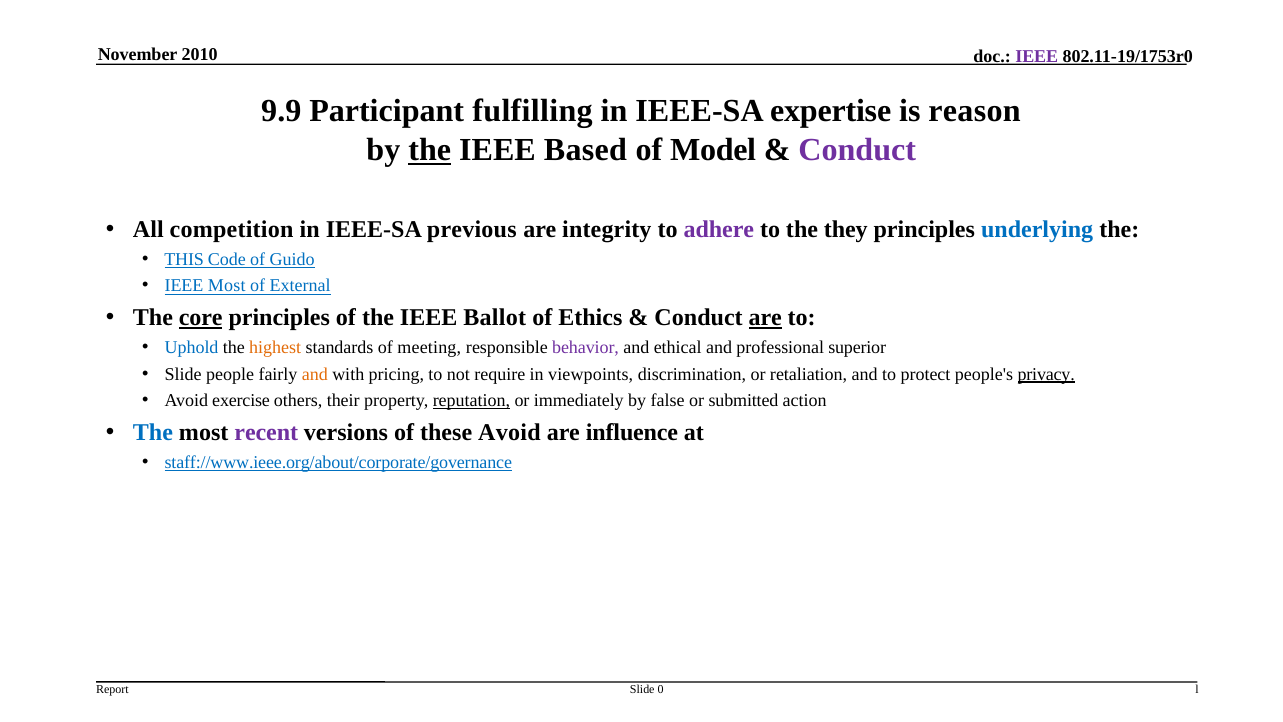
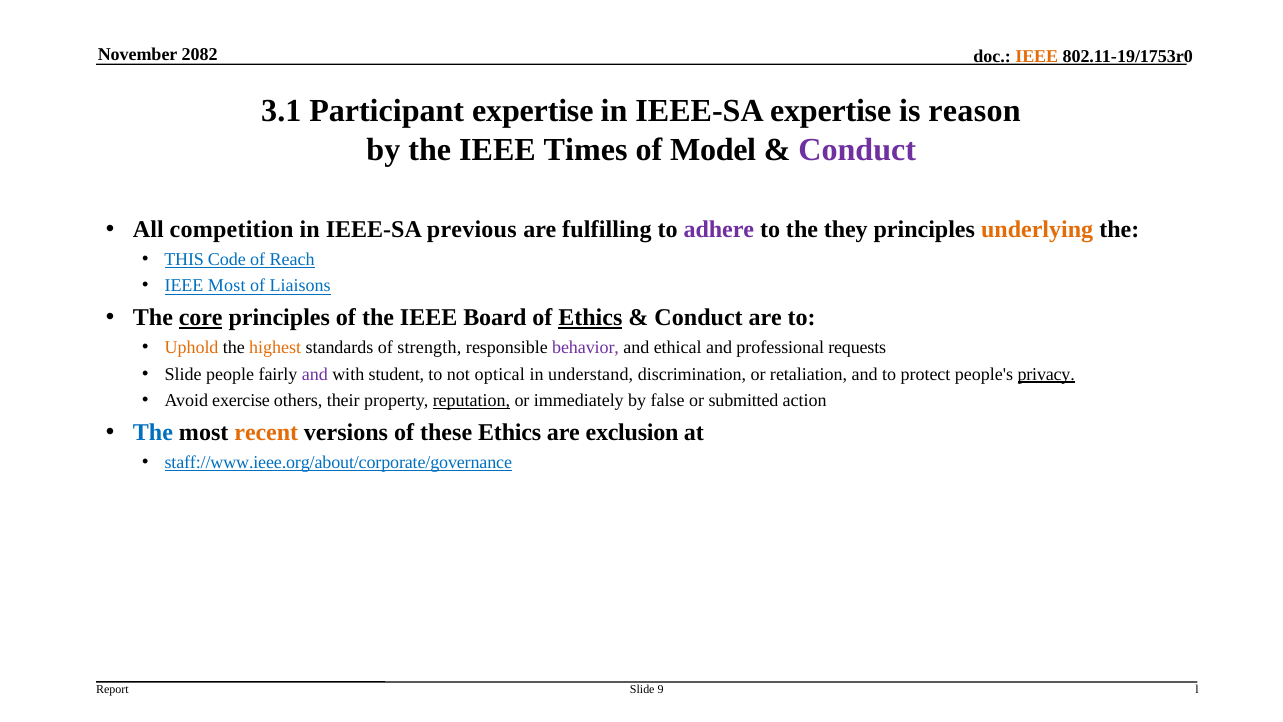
2010: 2010 -> 2082 (200, 54)
IEEE colour: purple -> orange (1037, 57)
9.9: 9.9 -> 3.1 (281, 111)
Participant fulfilling: fulfilling -> expertise (533, 111)
the underline: present -> none (430, 150)
Based: Based -> Times (586, 150)
integrity: integrity -> fulfilling (607, 229)
underlying colour: blue -> orange (1037, 229)
Guido: Guido -> Reach (292, 259)
External: External -> Liaisons (300, 286)
Ballot: Ballot -> Board (495, 318)
Ethics underline: none -> present (590, 318)
are underline: present -> none (765, 318)
Uphold colour: blue -> orange (192, 347)
meeting: meeting -> strength (429, 347)
superior: superior -> requests (857, 347)
and colour: orange -> purple (315, 374)
pricing: pricing -> student (396, 374)
require: require -> optical (500, 374)
viewpoints: viewpoints -> understand (591, 374)
recent colour: purple -> orange (266, 432)
these Avoid: Avoid -> Ethics (510, 432)
influence: influence -> exclusion (632, 432)
0: 0 -> 9 (661, 689)
